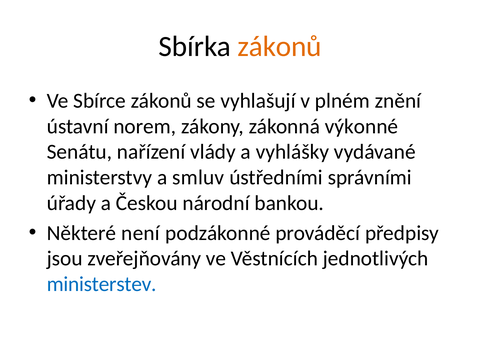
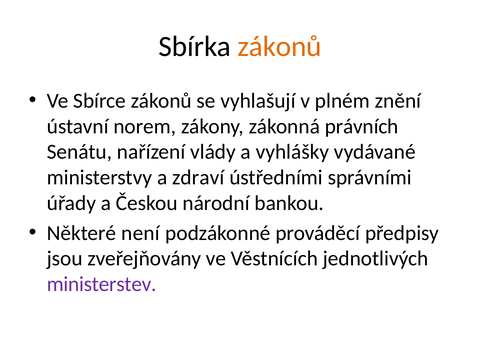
výkonné: výkonné -> právních (362, 126)
smluv: smluv -> zdraví (198, 178)
ministerstev colour: blue -> purple (102, 284)
